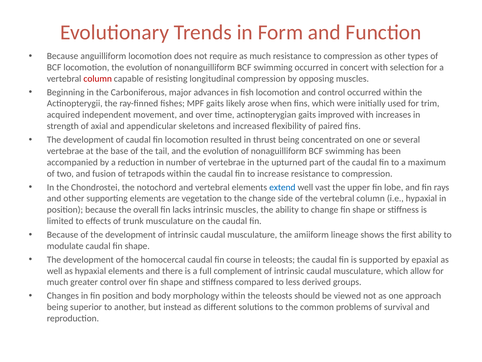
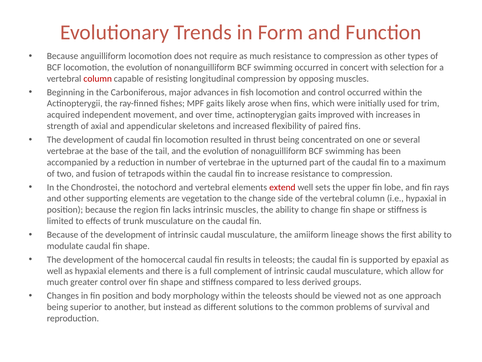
extend colour: blue -> red (282, 187)
vast: vast -> sets (323, 187)
overall: overall -> region (146, 210)
course: course -> results (239, 259)
